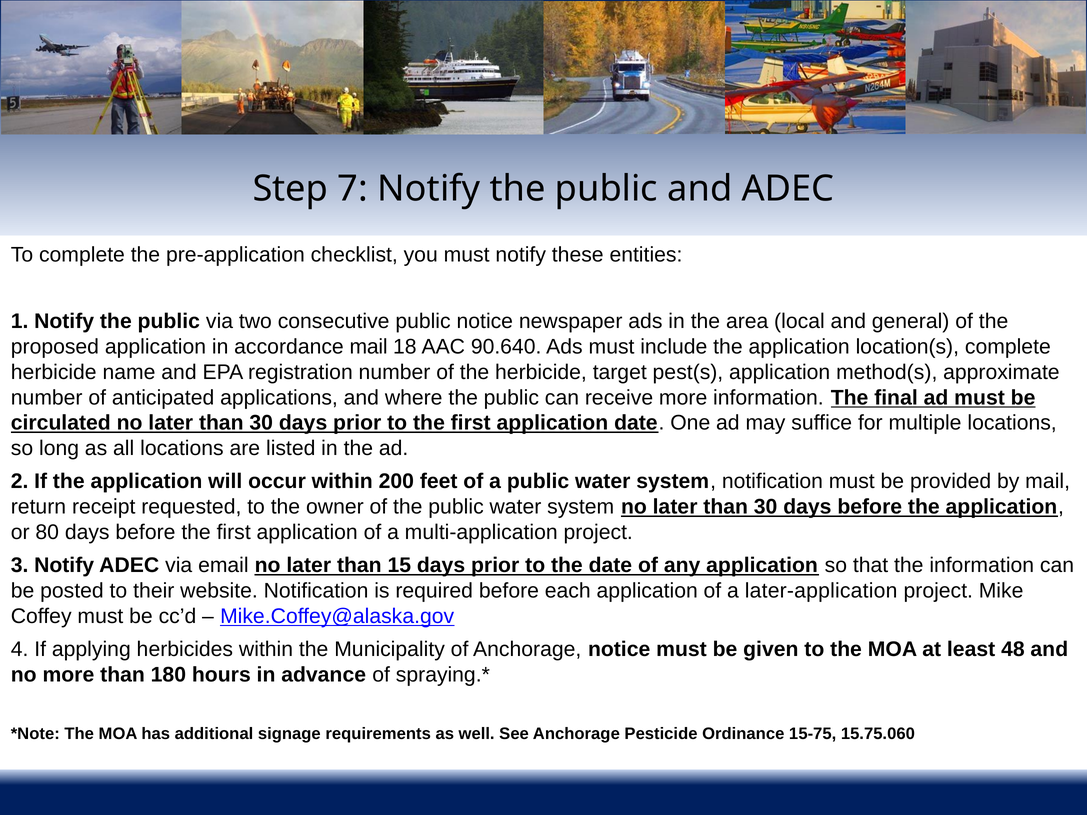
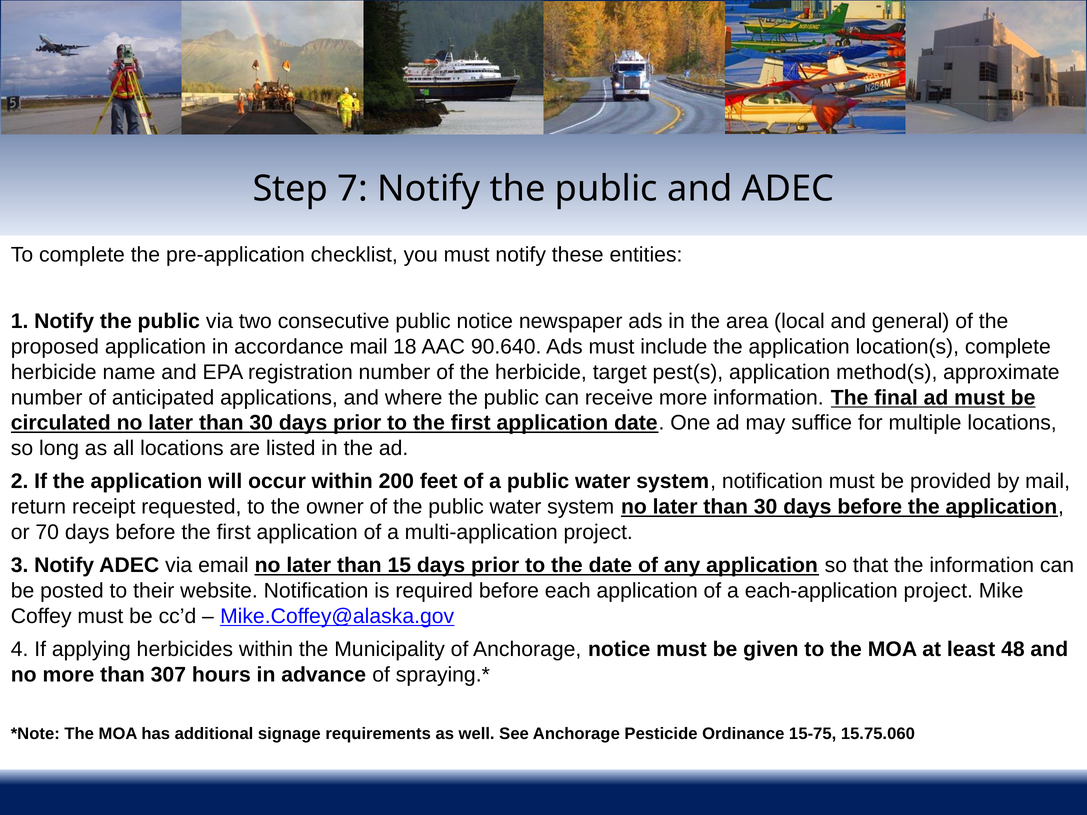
80: 80 -> 70 (47, 532)
later-application: later-application -> each-application (821, 591)
180: 180 -> 307 (168, 675)
